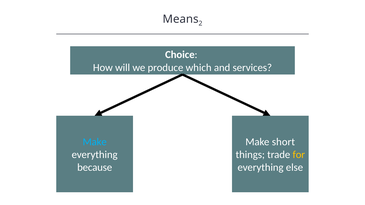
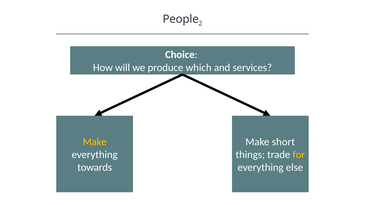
Means: Means -> People (181, 19)
Make colour: light blue -> yellow (95, 142)
because: because -> towards (95, 168)
